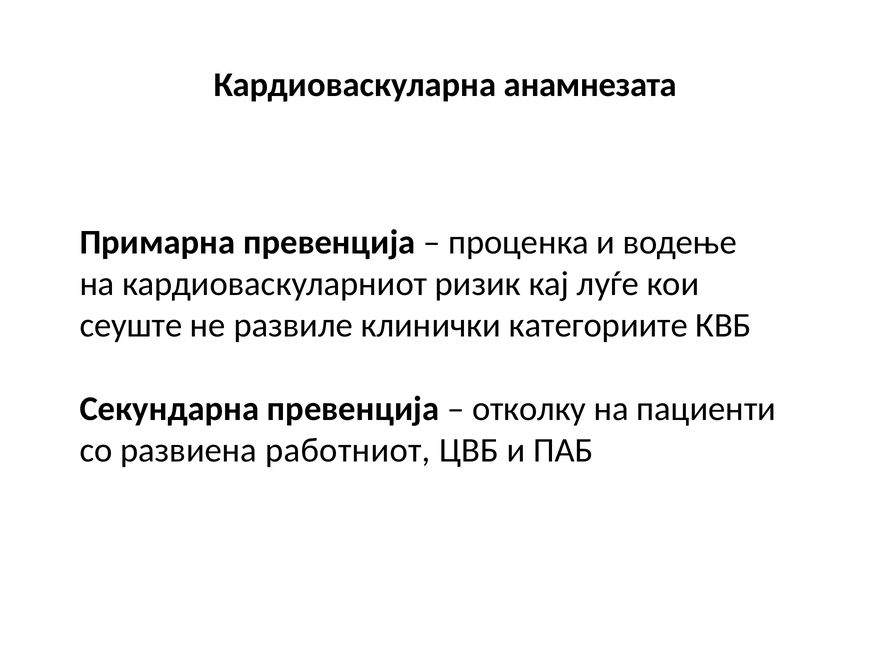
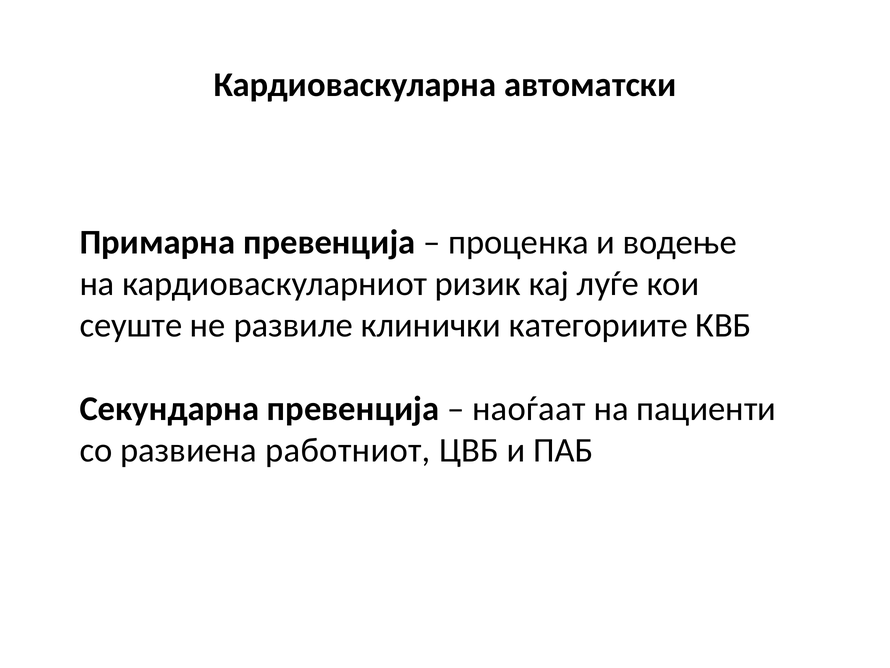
анамнезата: анамнезата -> автоматски (590, 85)
отколку: отколку -> наоѓаат (529, 408)
